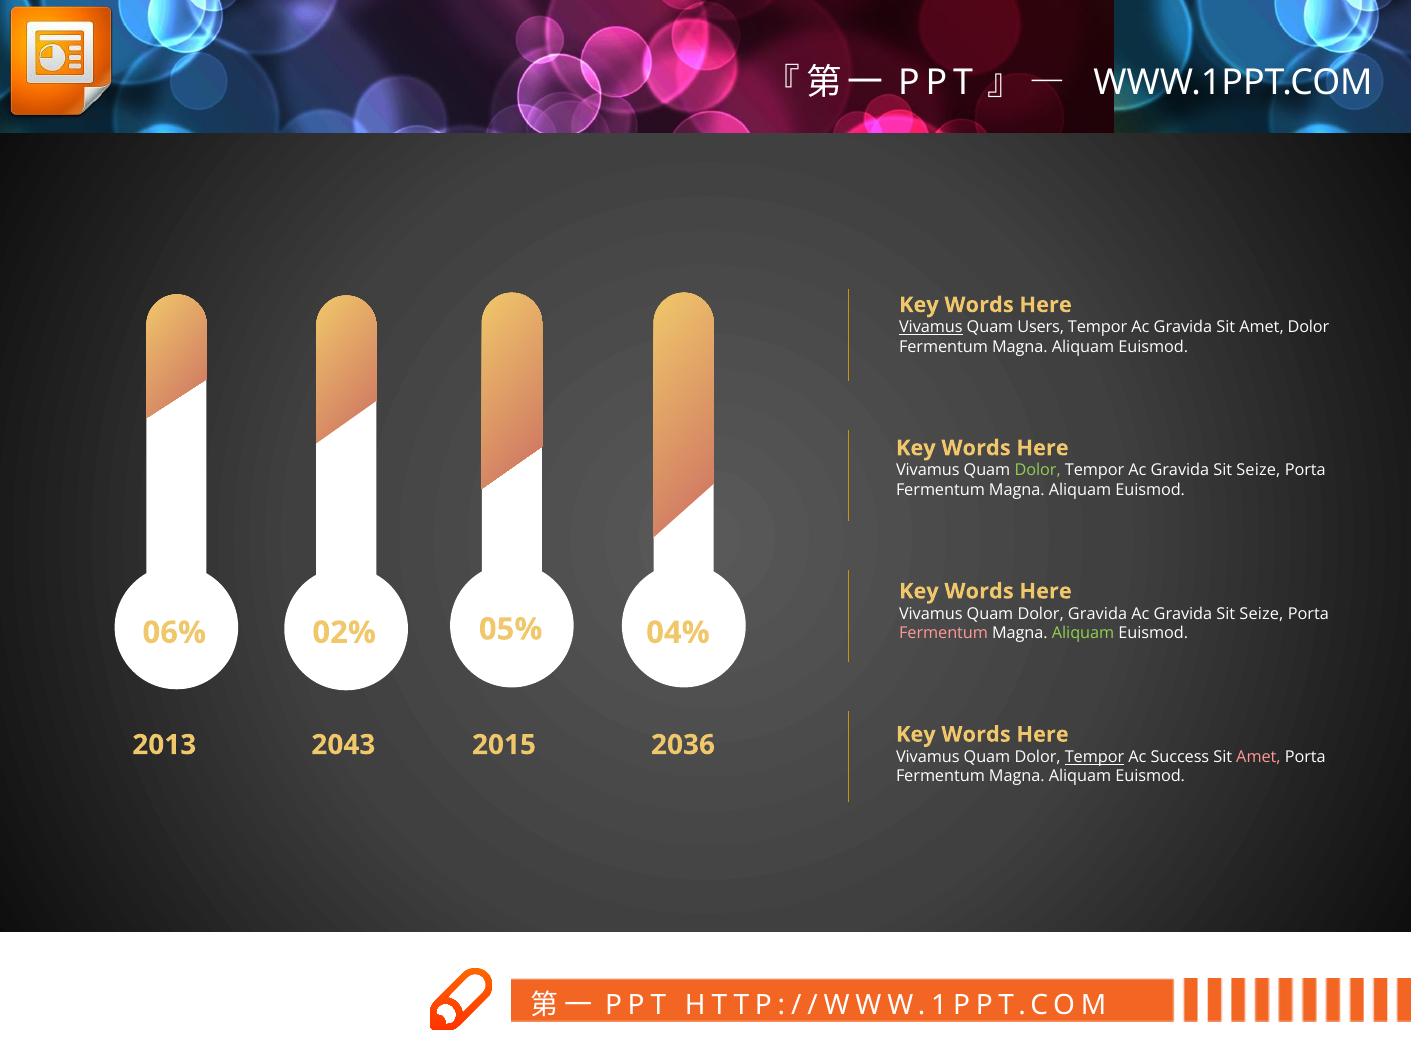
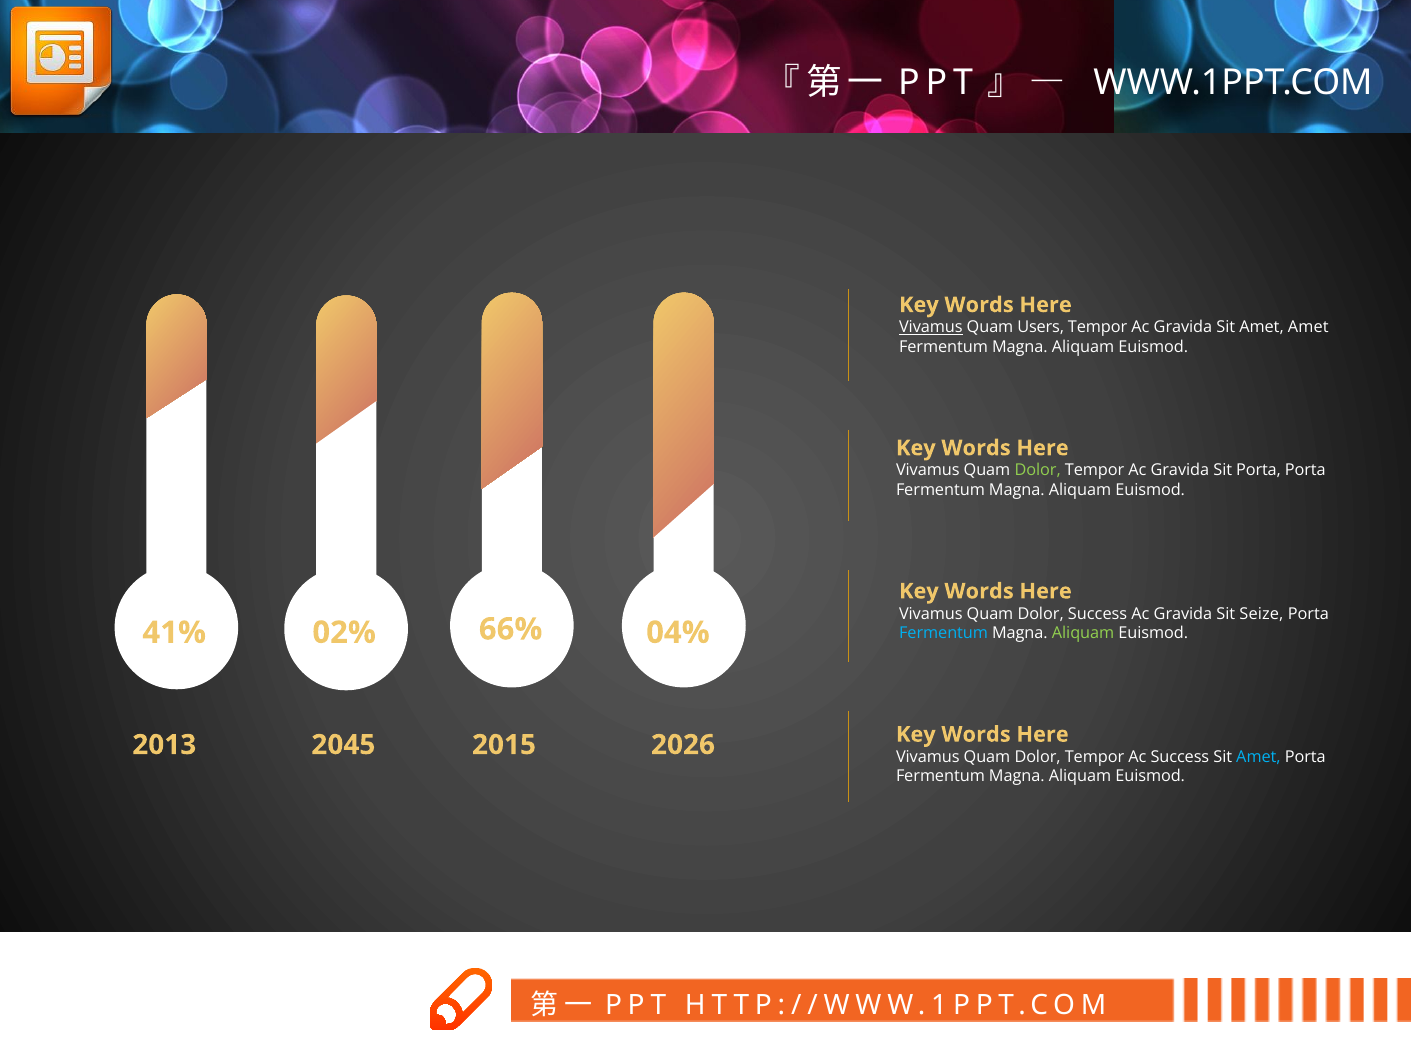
Amet Dolor: Dolor -> Amet (1308, 327)
Seize: Seize -> Porta (1259, 471)
Dolor Gravida: Gravida -> Success (1098, 614)
06%: 06% -> 41% (174, 633)
05%: 05% -> 66% (511, 629)
Fermentum colour: pink -> light blue (944, 633)
2043: 2043 -> 2045 (343, 745)
2036: 2036 -> 2026 (683, 745)
Tempor underline: present -> none (1095, 757)
Amet colour: pink -> light blue (1258, 757)
